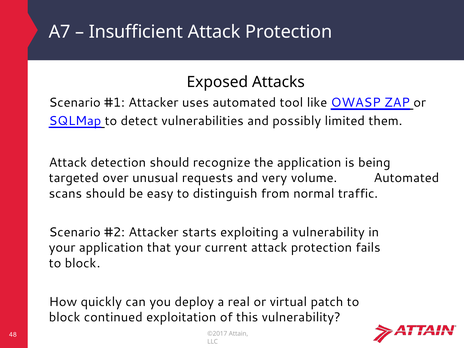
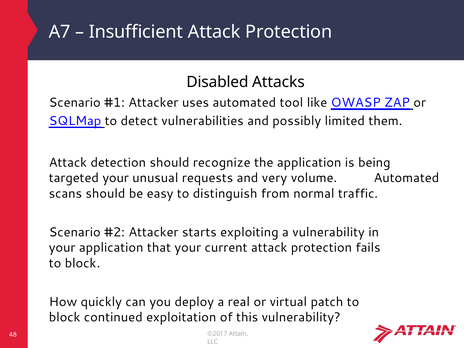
Exposed: Exposed -> Disabled (217, 82)
targeted over: over -> your (116, 178)
